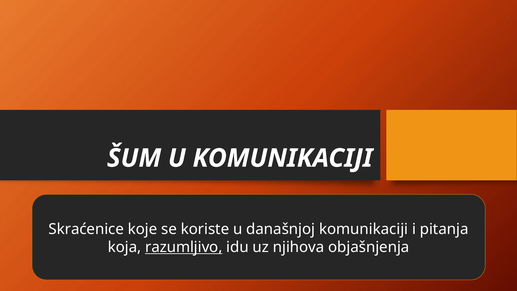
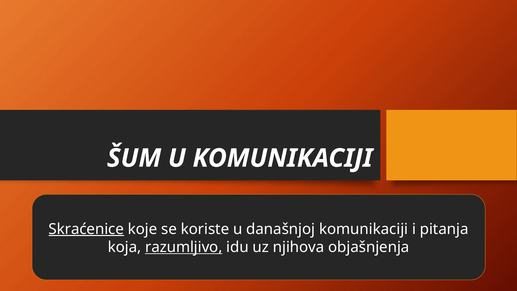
Skraćenice underline: none -> present (86, 229)
